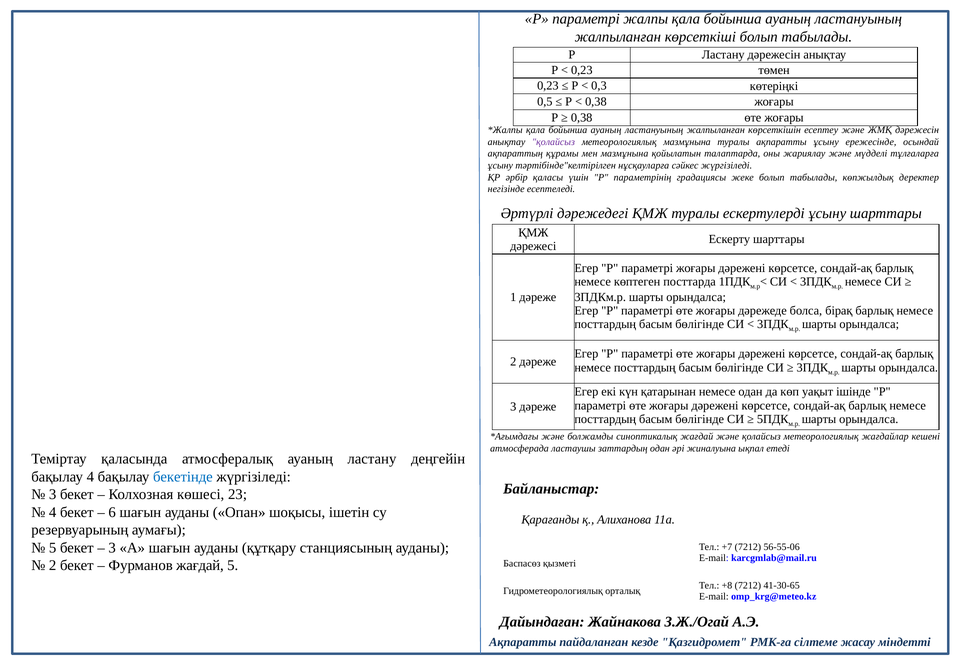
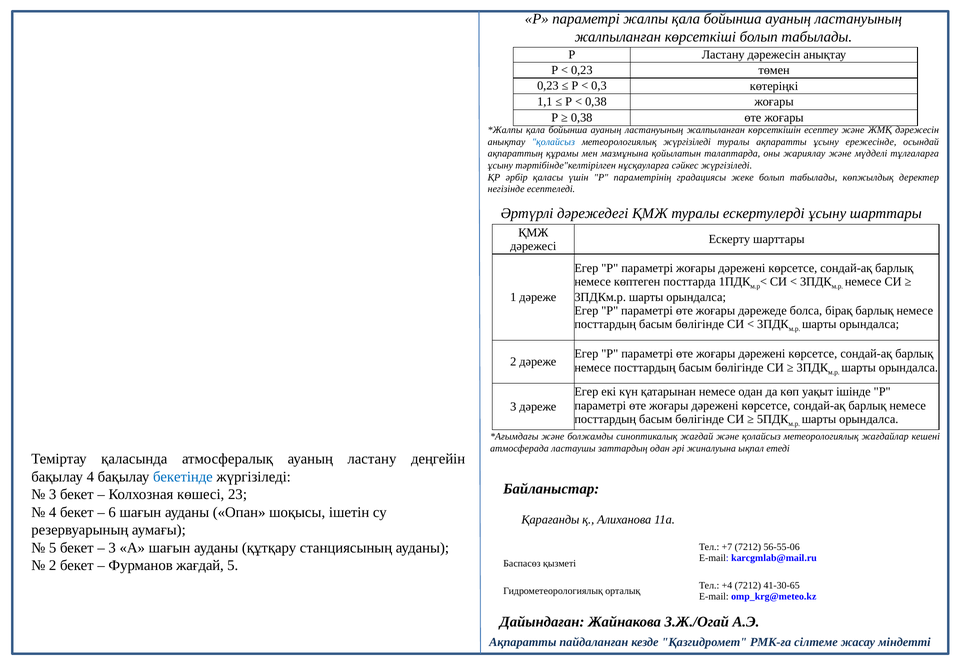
0,5: 0,5 -> 1,1 (545, 102)
қолайсыз colour: purple -> blue (553, 142)
метеорологиялық мазмұнына: мазмұнына -> жүргізіледі (687, 142)
+8: +8 -> +4 (727, 586)
